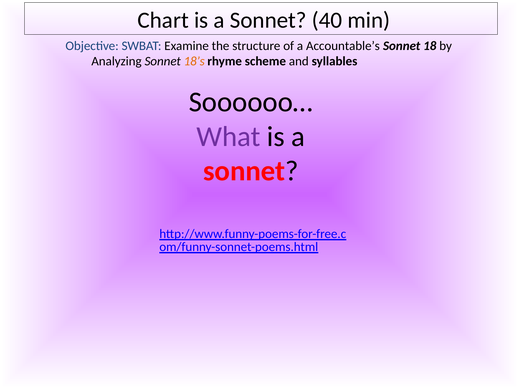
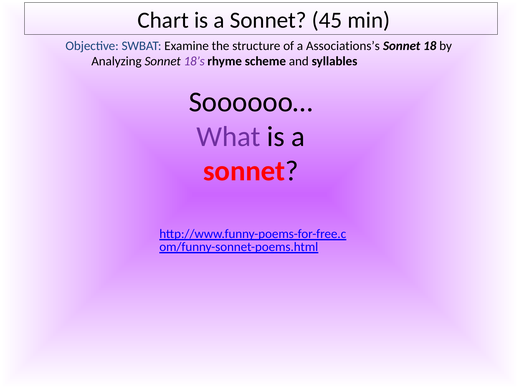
40: 40 -> 45 (327, 20)
Accountable’s: Accountable’s -> Associations’s (343, 46)
18’s colour: orange -> purple (194, 61)
